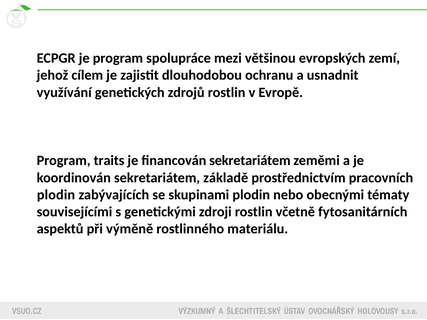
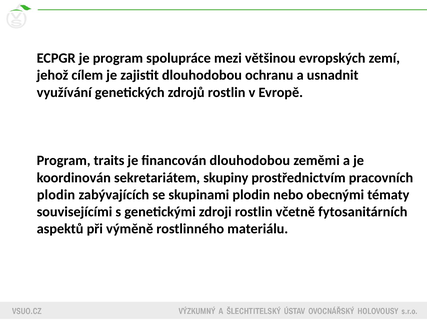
financován sekretariátem: sekretariátem -> dlouhodobou (250, 161)
základě: základě -> skupiny (226, 178)
